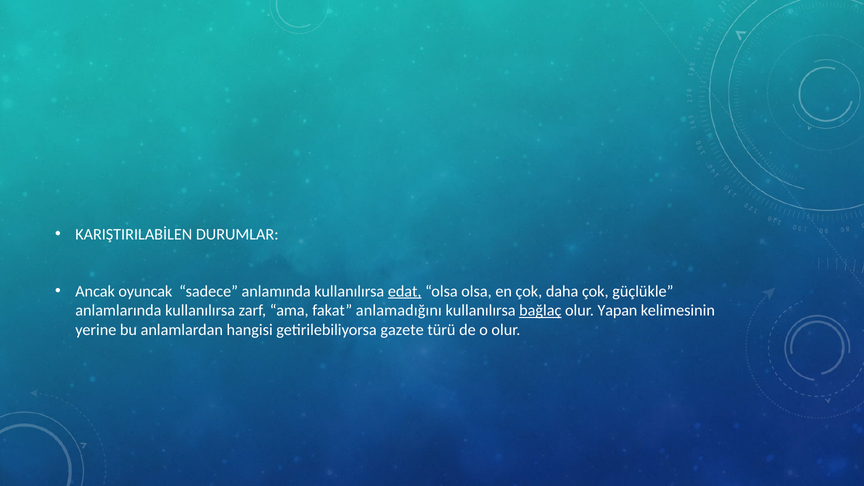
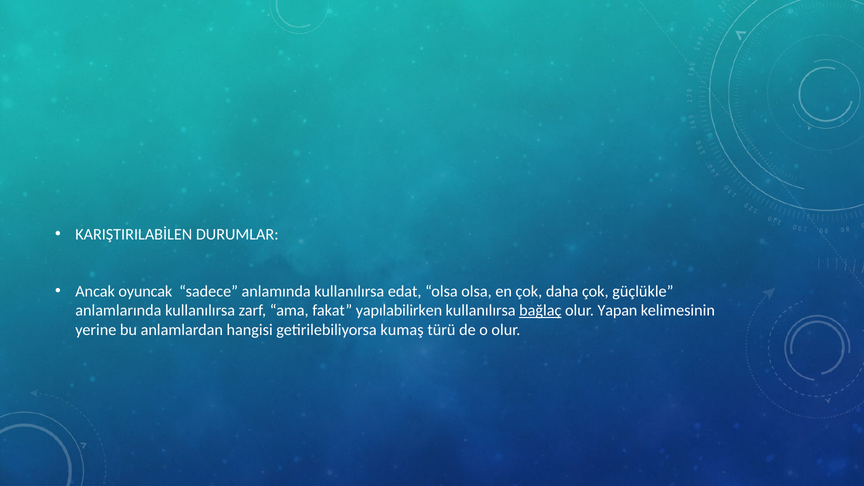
edat underline: present -> none (405, 291)
anlamadığını: anlamadığını -> yapılabilirken (399, 311)
gazete: gazete -> kumaş (402, 330)
